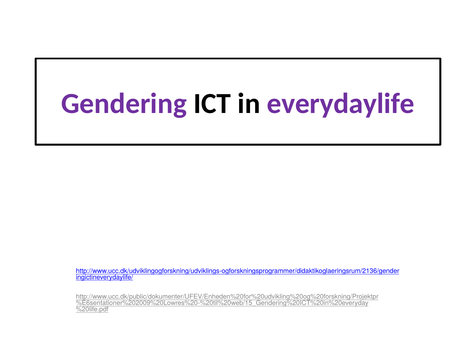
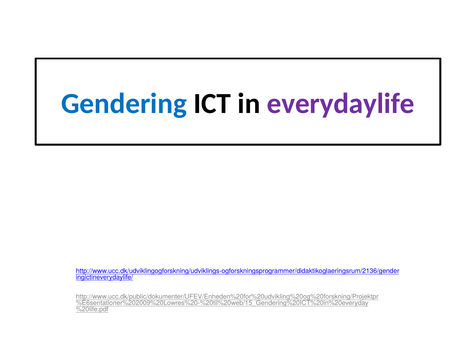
Gendering colour: purple -> blue (124, 104)
